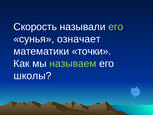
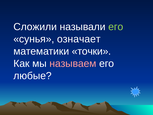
Скорость: Скорость -> Сложили (35, 27)
называем colour: light green -> pink (73, 63)
школы: школы -> любые (33, 76)
